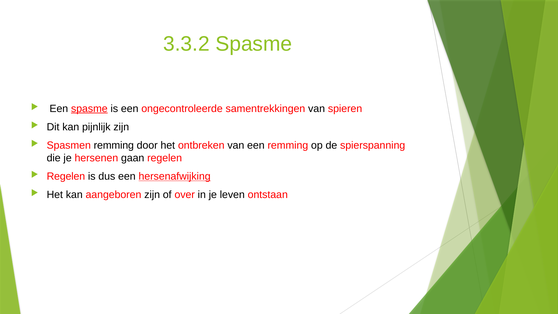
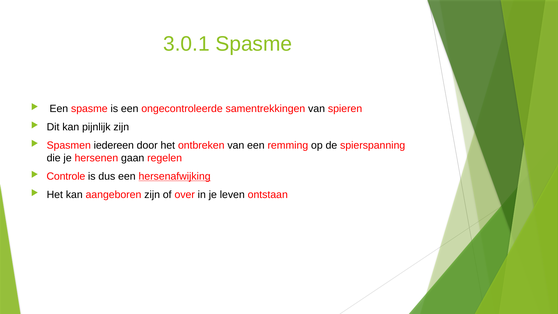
3.3.2: 3.3.2 -> 3.0.1 (186, 44)
spasme underline: present -> none (89, 109)
Spasmen remming: remming -> iedereen (114, 145)
Regelen: Regelen -> Controle (66, 176)
